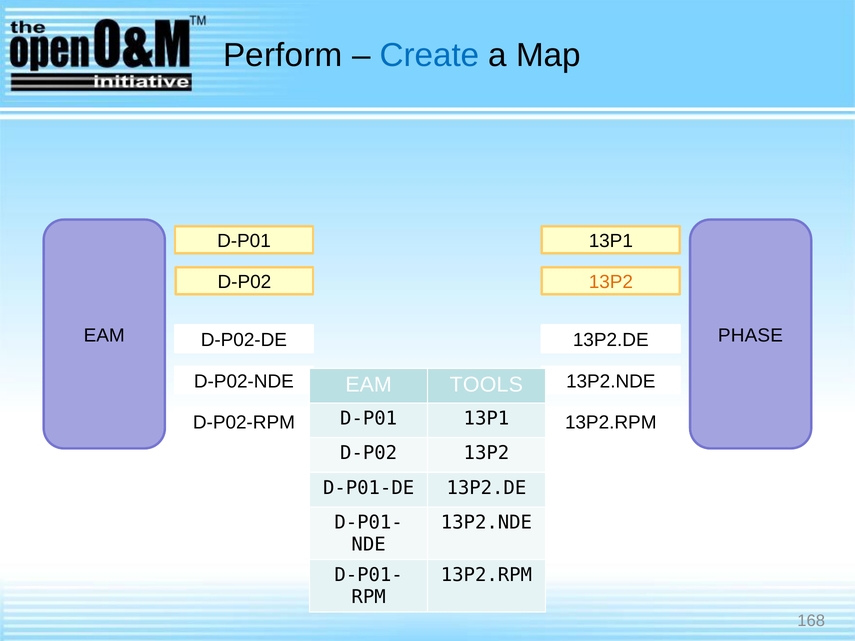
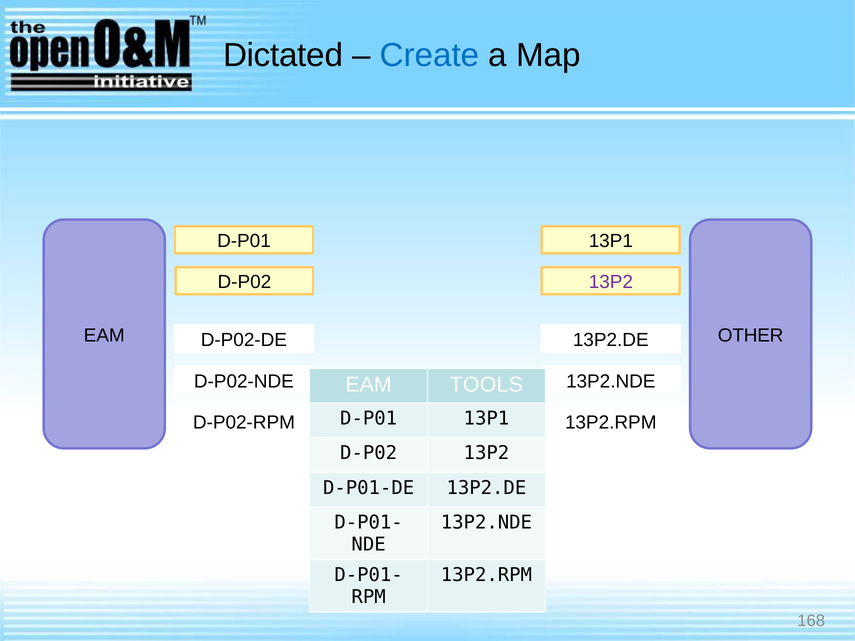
Perform: Perform -> Dictated (283, 56)
13P2 colour: orange -> purple (611, 282)
PHASE: PHASE -> OTHER (751, 335)
